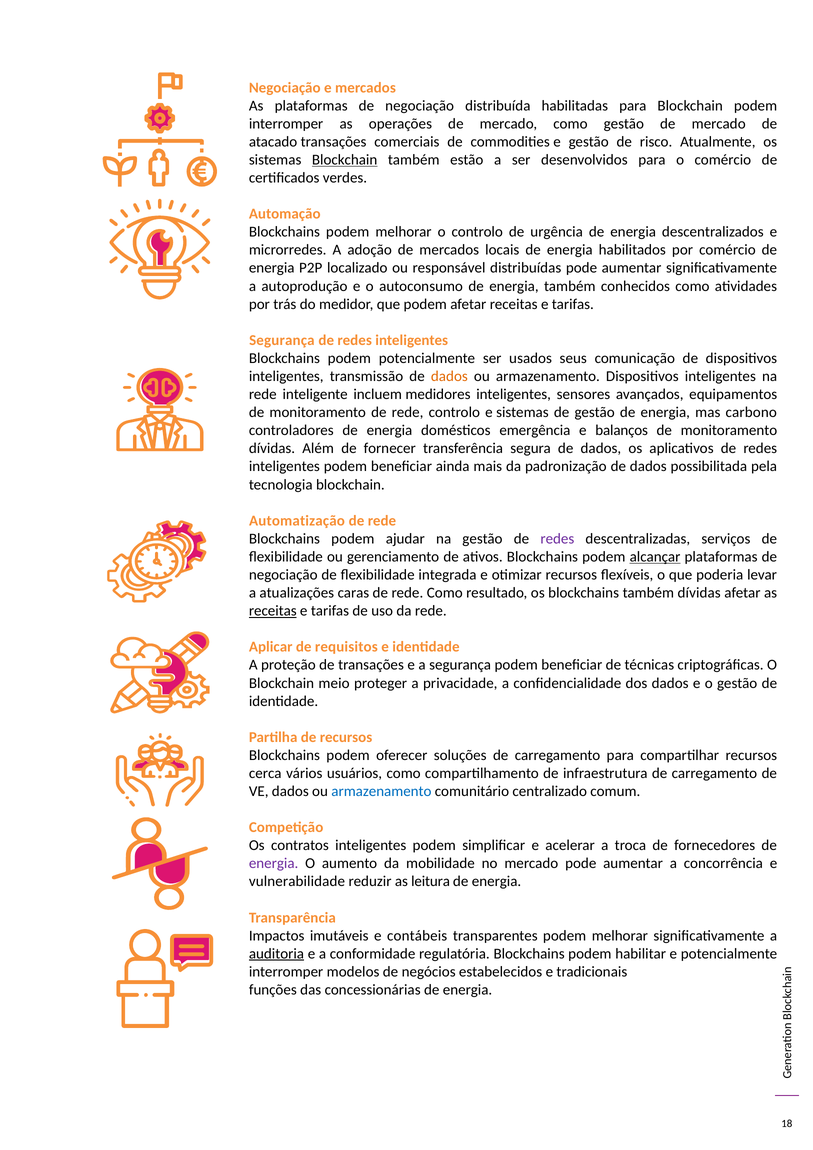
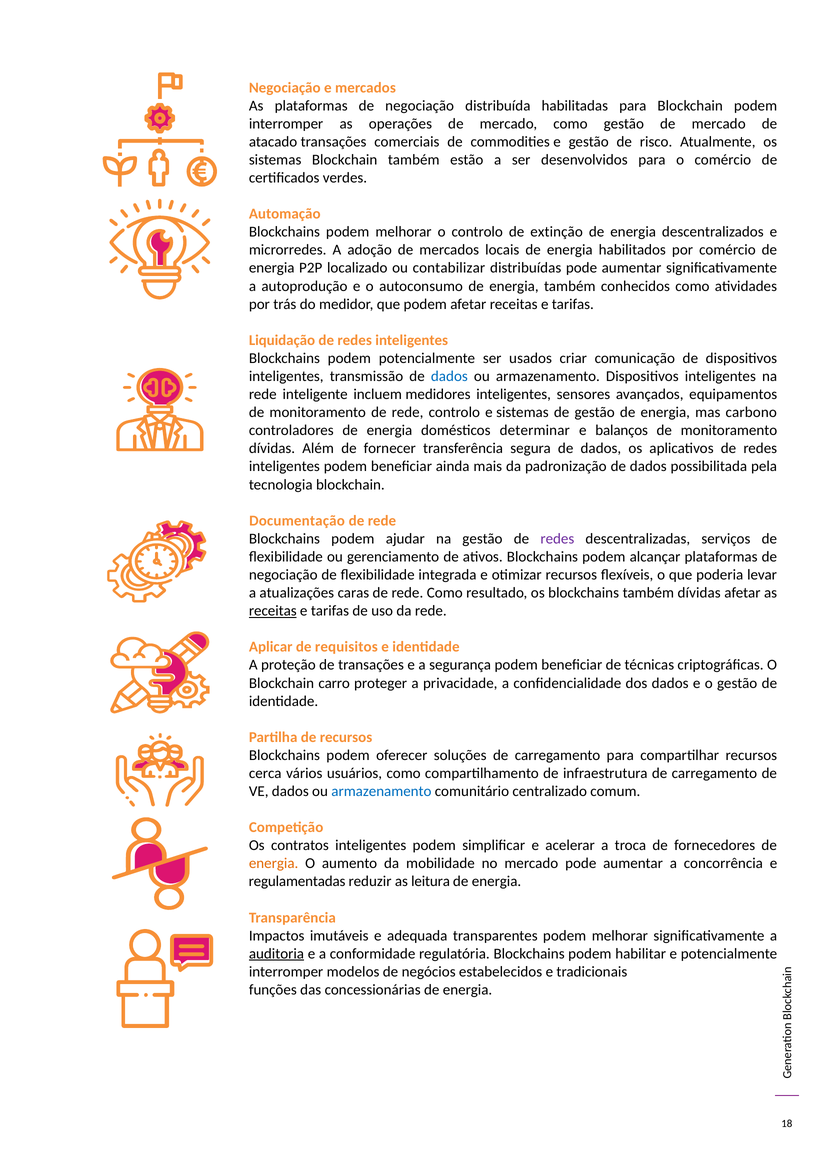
Blockchain underline: present -> none (345, 160)
urgência: urgência -> extinção (557, 232)
responsável: responsável -> contabilizar (449, 268)
Segurança: Segurança -> Liquidação (282, 340)
seus: seus -> criar (573, 358)
dados colour: orange -> blue (449, 376)
emergência: emergência -> determinar (535, 430)
Automatização: Automatização -> Documentação (297, 521)
alcançar underline: present -> none (655, 557)
meio: meio -> carro (334, 683)
energia colour: purple -> orange (274, 863)
vulnerabilidade: vulnerabilidade -> regulamentadas (297, 881)
contábeis: contábeis -> adequada (417, 936)
